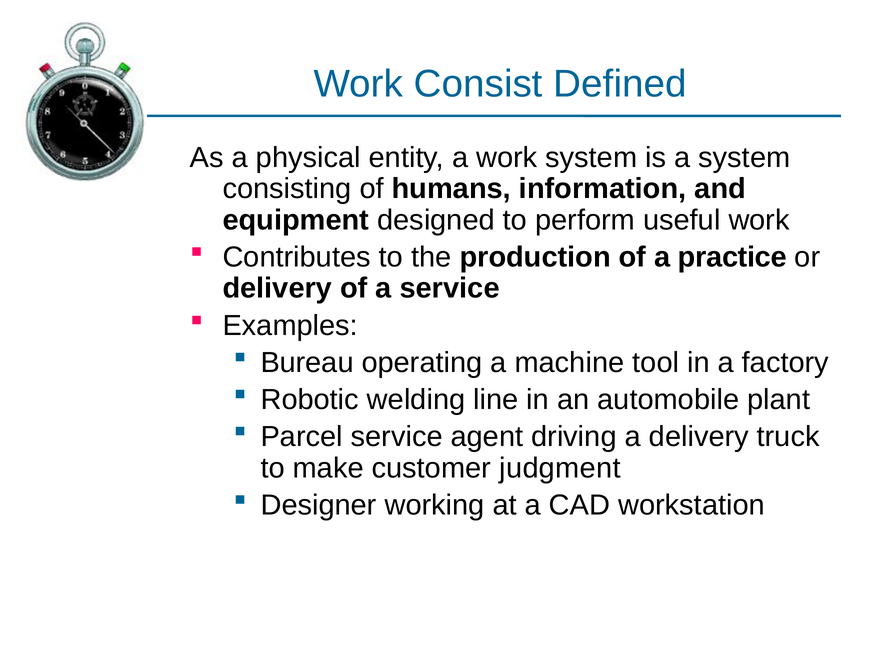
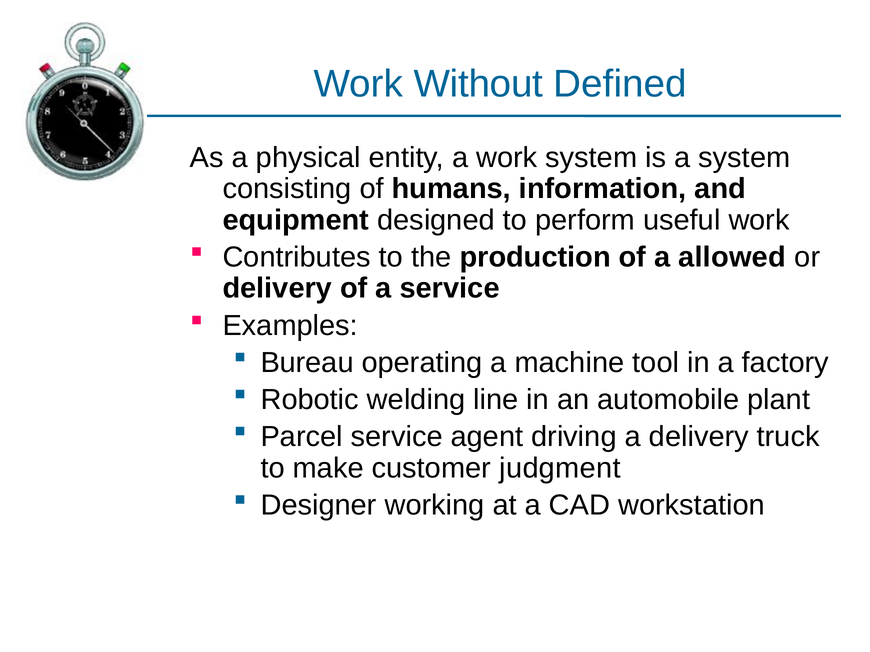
Consist: Consist -> Without (478, 84)
practice: practice -> allowed (732, 257)
